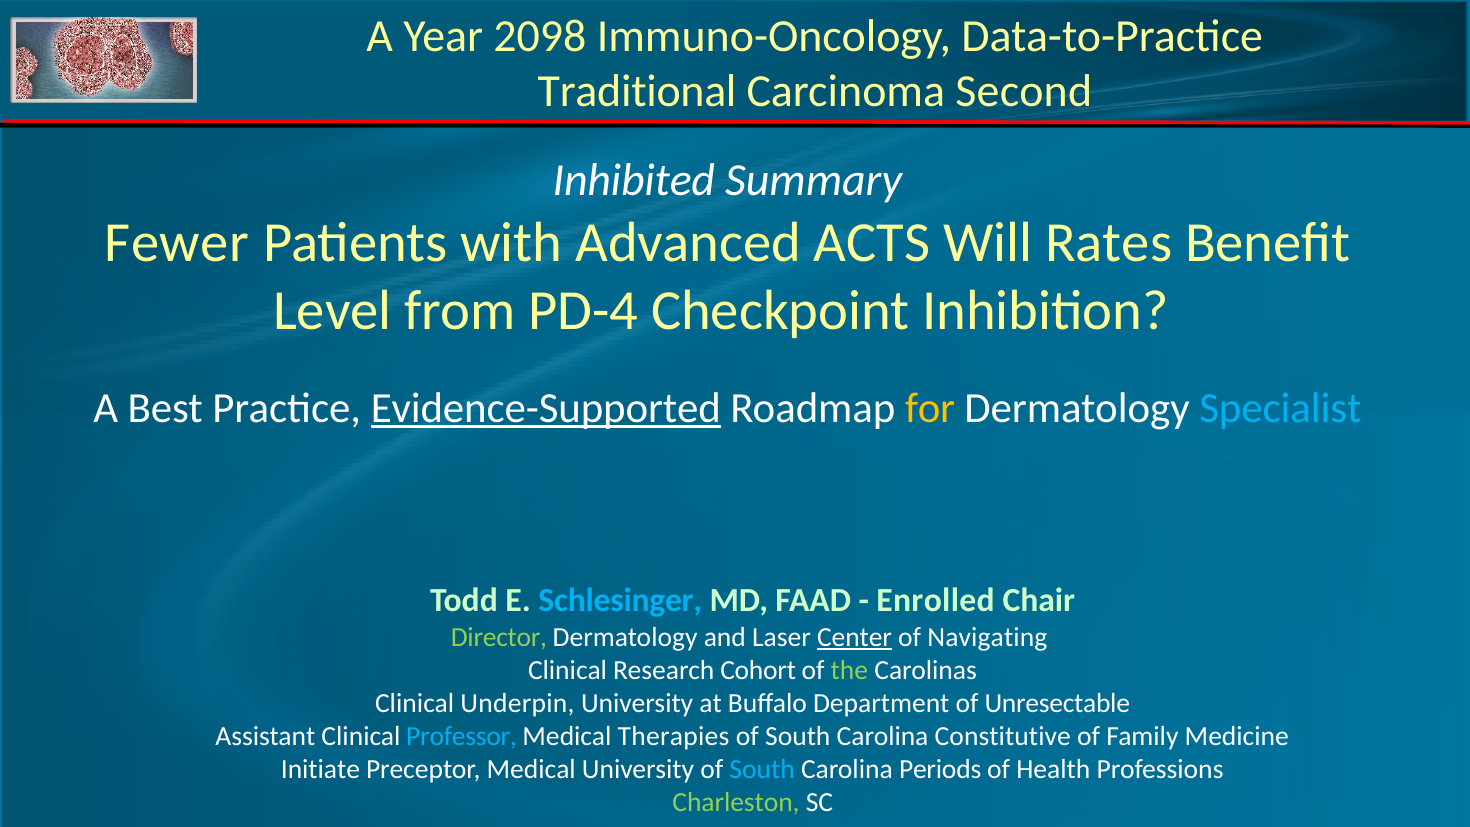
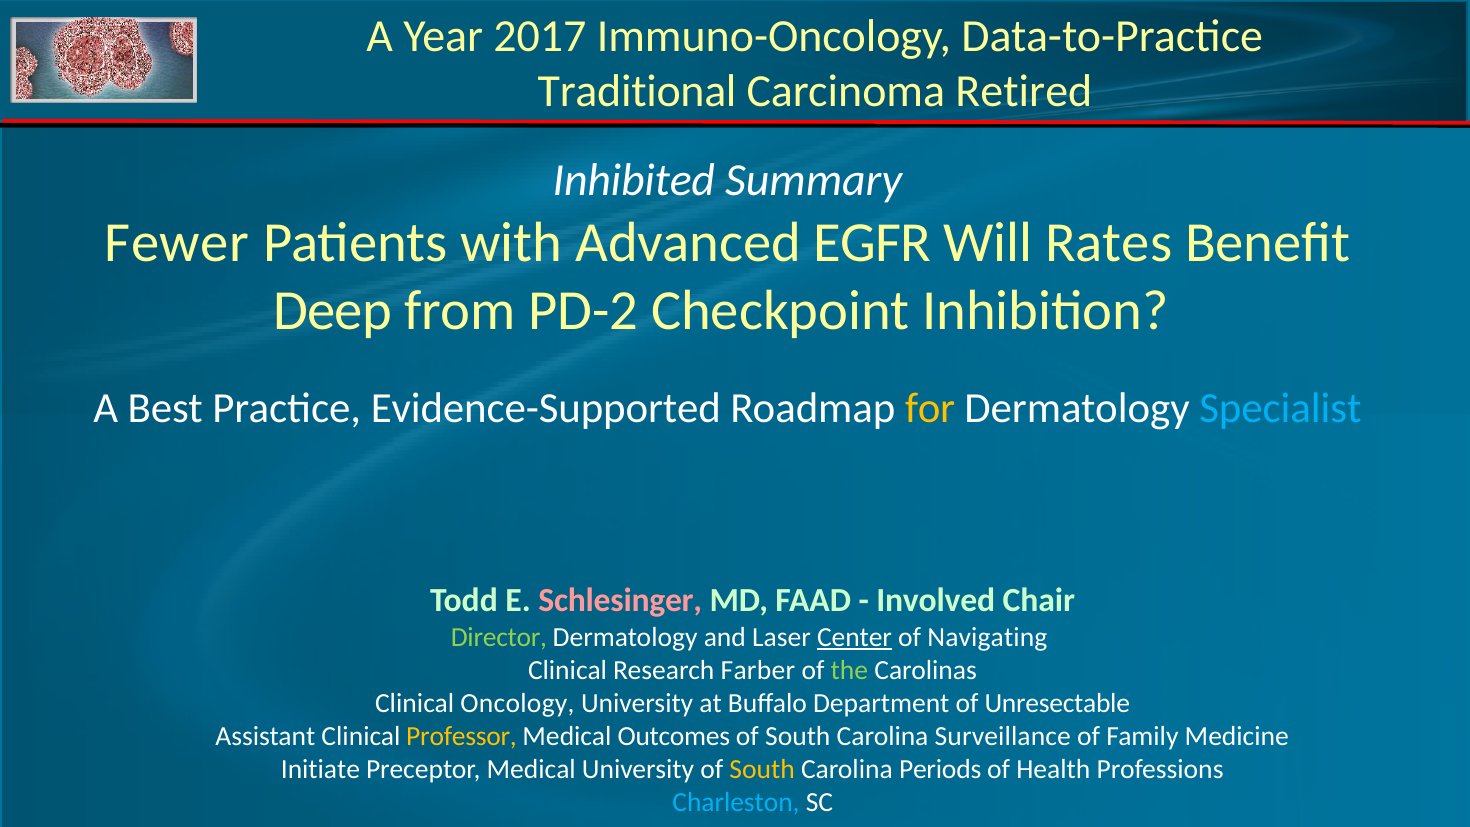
2098: 2098 -> 2017 (540, 36)
Second: Second -> Retired (1024, 91)
ACTS: ACTS -> EGFR (872, 243)
Level: Level -> Deep (333, 311)
PD-4: PD-4 -> PD-2 (583, 311)
Evidence-Supported underline: present -> none (546, 408)
Schlesinger colour: light blue -> pink (620, 601)
Enrolled: Enrolled -> Involved (936, 601)
Cohort: Cohort -> Farber (758, 670)
Underpin: Underpin -> Oncology (517, 703)
Professor colour: light blue -> yellow (461, 736)
Therapies: Therapies -> Outcomes (674, 736)
Constitutive: Constitutive -> Surveillance (1003, 736)
South colour: light blue -> yellow (762, 769)
Charleston colour: light green -> light blue (736, 802)
